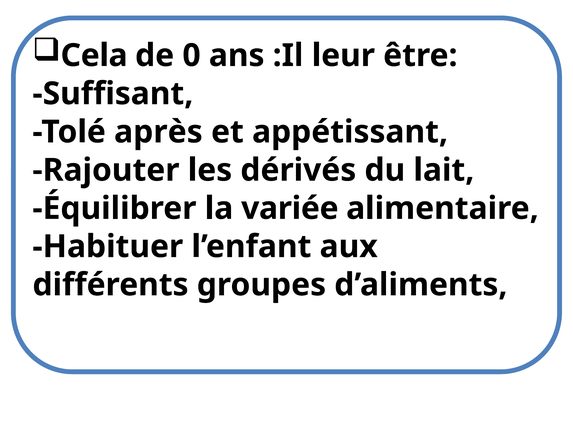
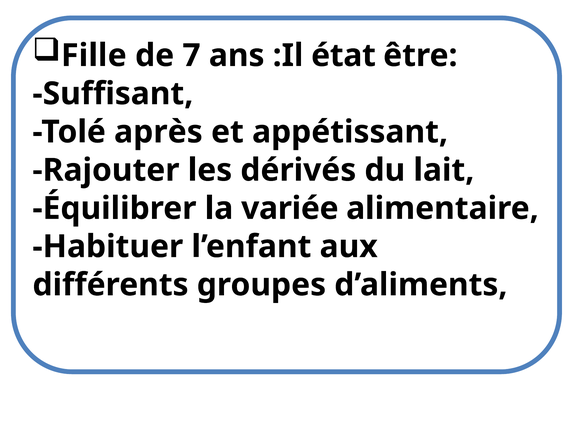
Cela: Cela -> Fille (94, 55)
0: 0 -> 7 (192, 55)
leur: leur -> état (343, 55)
